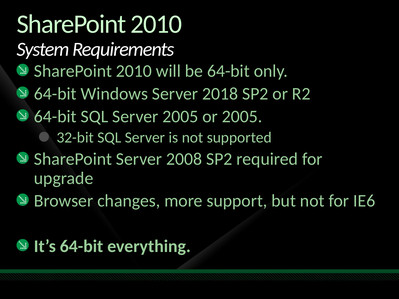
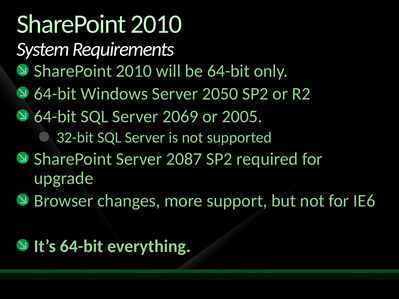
2018: 2018 -> 2050 (220, 94)
Server 2005: 2005 -> 2069 (180, 117)
2008: 2008 -> 2087 (184, 159)
